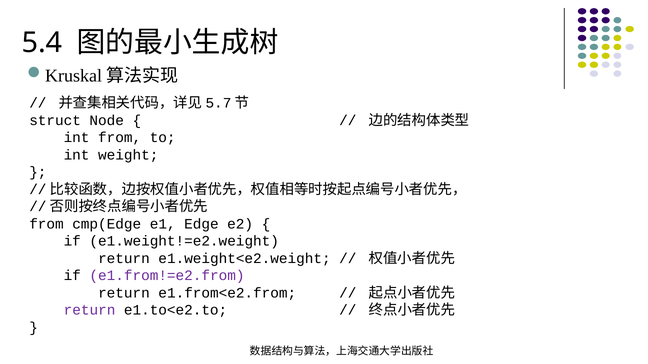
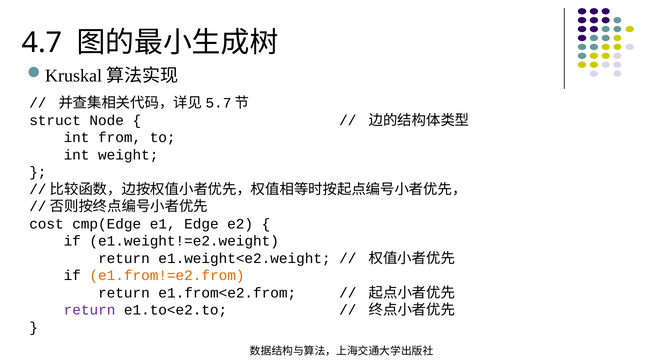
5.4: 5.4 -> 4.7 (42, 43)
from: from -> cost (46, 224)
e1.from!=e2.from colour: purple -> orange (167, 276)
